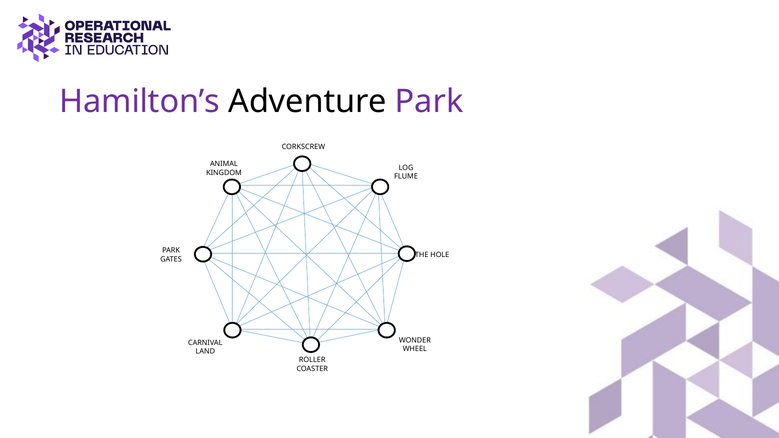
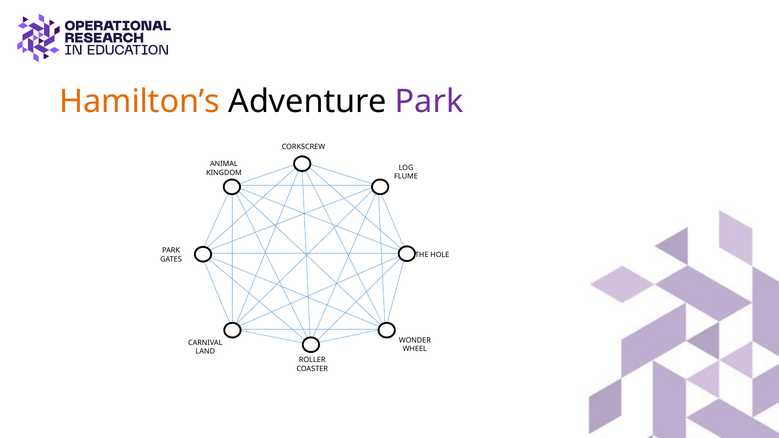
Hamilton’s colour: purple -> orange (140, 101)
